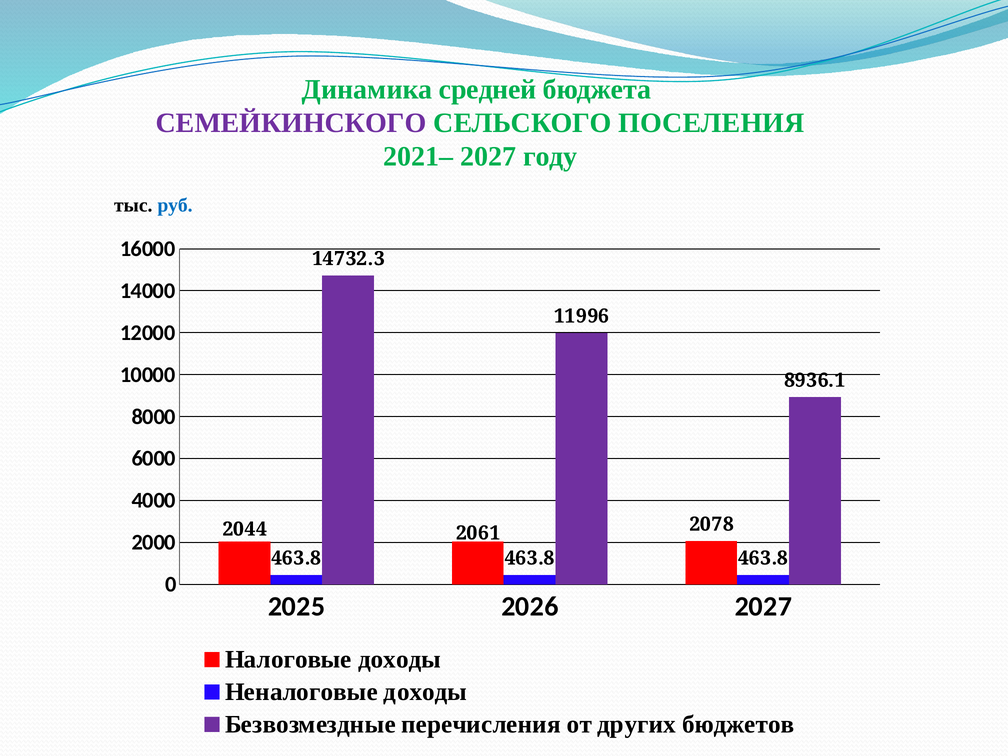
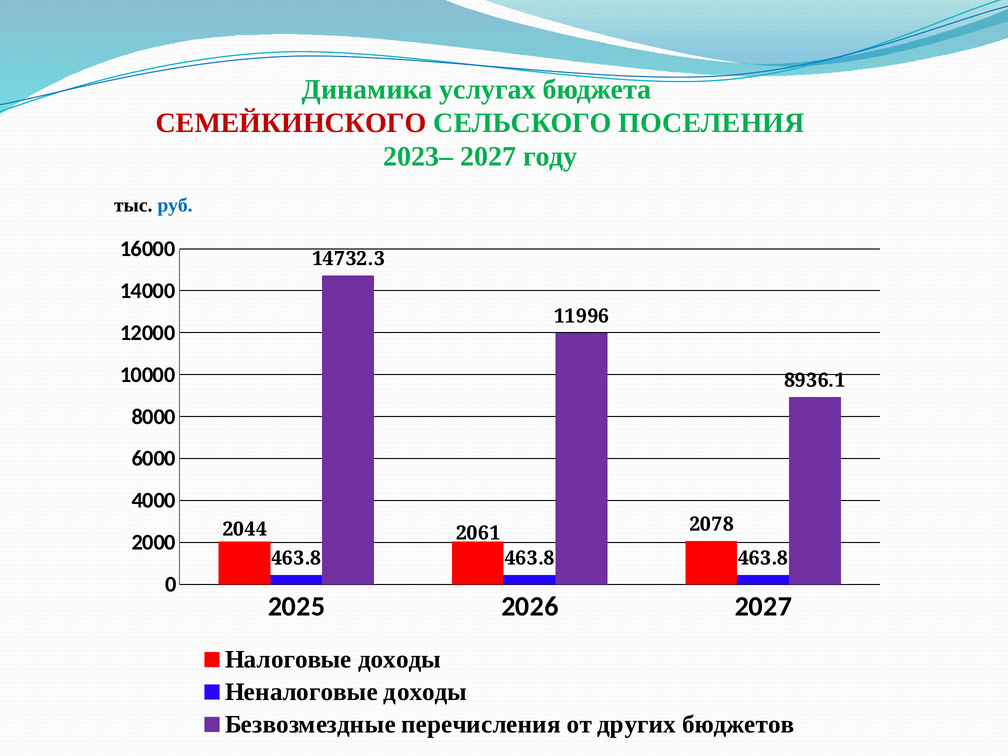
средней: средней -> услугах (488, 89)
СЕМЕЙКИНСКОГО colour: purple -> red (291, 123)
2021–: 2021– -> 2023– (418, 157)
